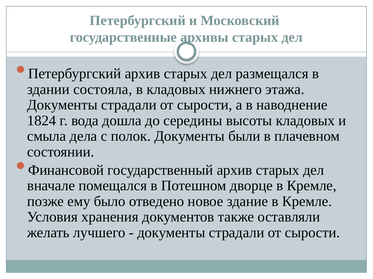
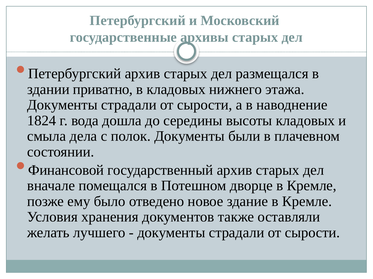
состояла: состояла -> приватно (103, 90)
